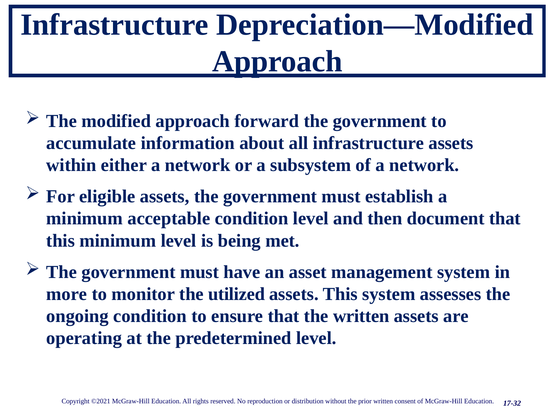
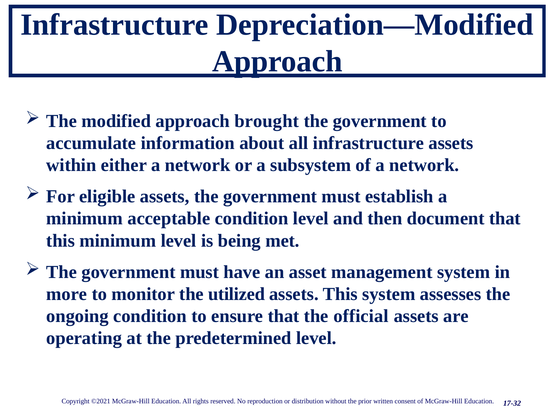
forward: forward -> brought (267, 121)
the written: written -> official (361, 316)
